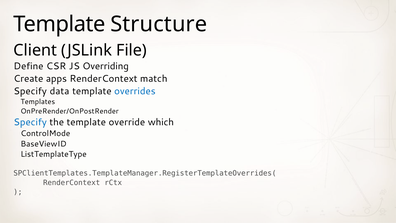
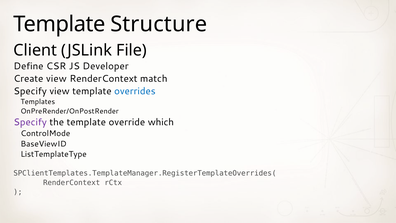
Overriding: Overriding -> Developer (106, 66)
Create apps: apps -> view (56, 79)
Specify data: data -> view (60, 91)
Specify colour: blue -> purple (30, 122)
